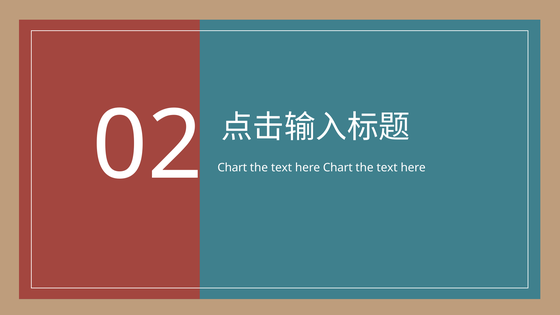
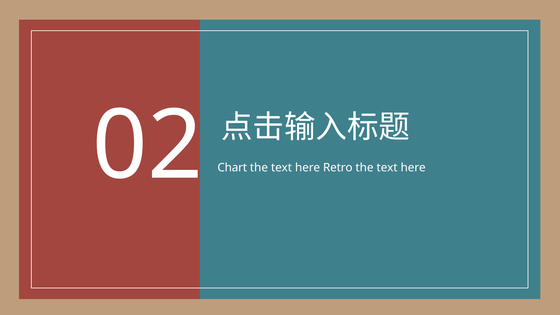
here Chart: Chart -> Retro (338, 168)
